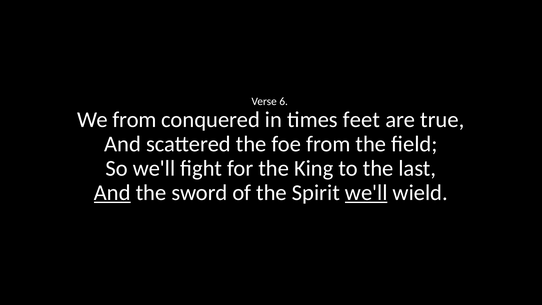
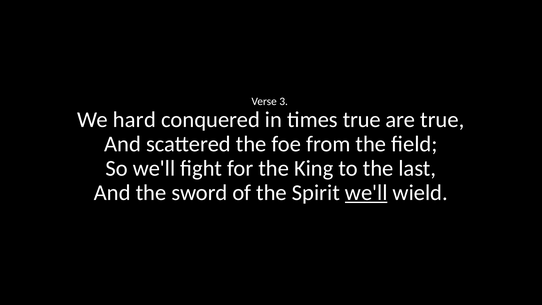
6: 6 -> 3 (284, 101)
We from: from -> hard (134, 120)
times feet: feet -> true (362, 120)
And underline: present -> none (112, 193)
